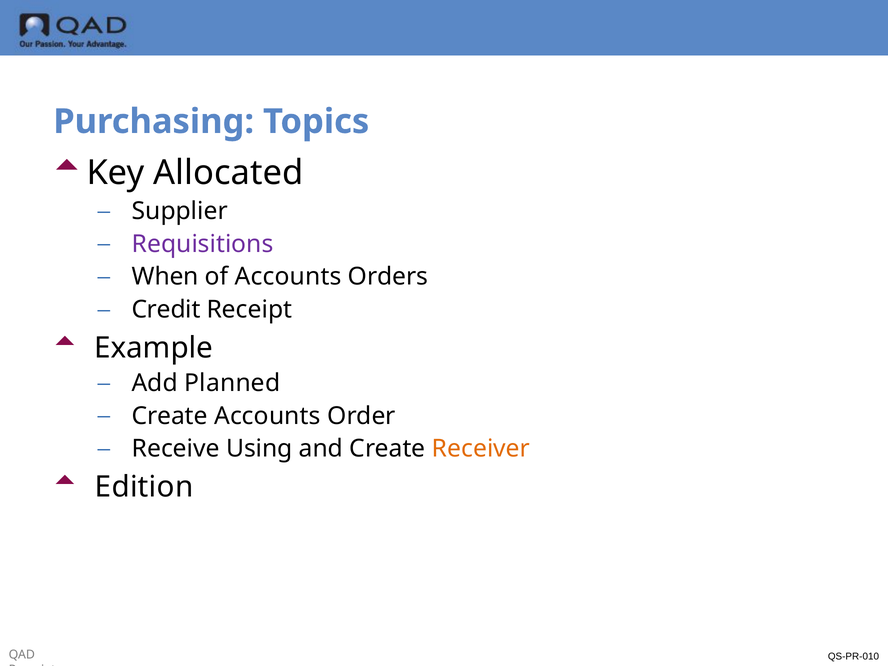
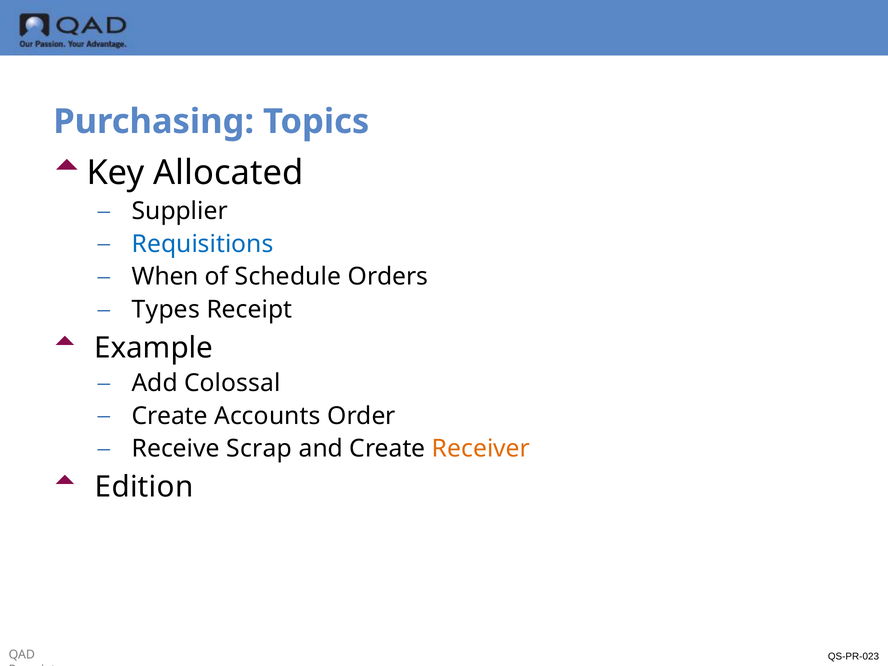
Requisitions colour: purple -> blue (203, 244)
of Accounts: Accounts -> Schedule (288, 277)
Credit: Credit -> Types (166, 310)
Planned: Planned -> Colossal (232, 383)
Using: Using -> Scrap (259, 449)
QS-PR-010: QS-PR-010 -> QS-PR-023 (853, 657)
